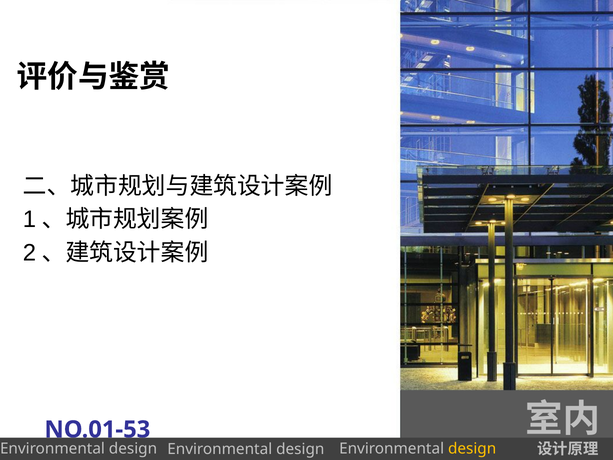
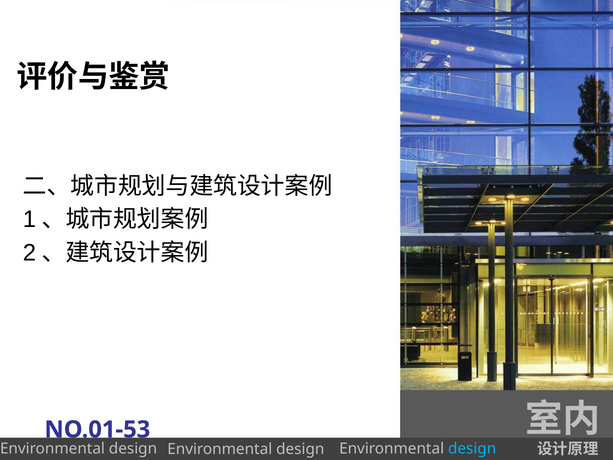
design colour: yellow -> light blue (472, 448)
